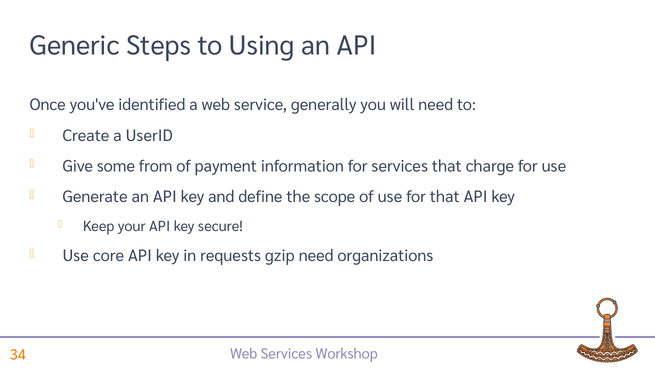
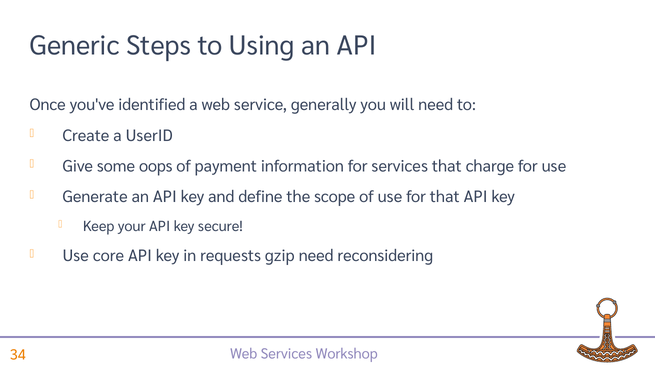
from: from -> oops (156, 166)
organizations: organizations -> reconsidering (385, 255)
